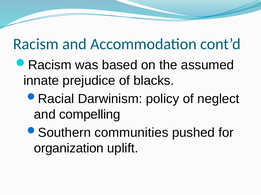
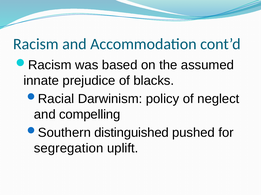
communities: communities -> distinguished (132, 133)
organization: organization -> segregation (69, 149)
